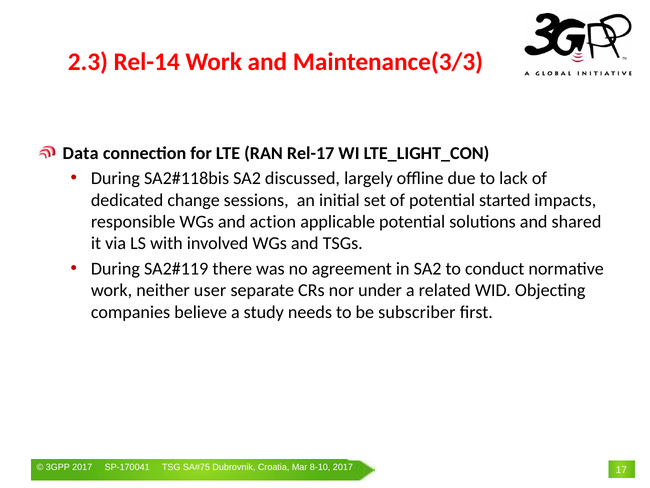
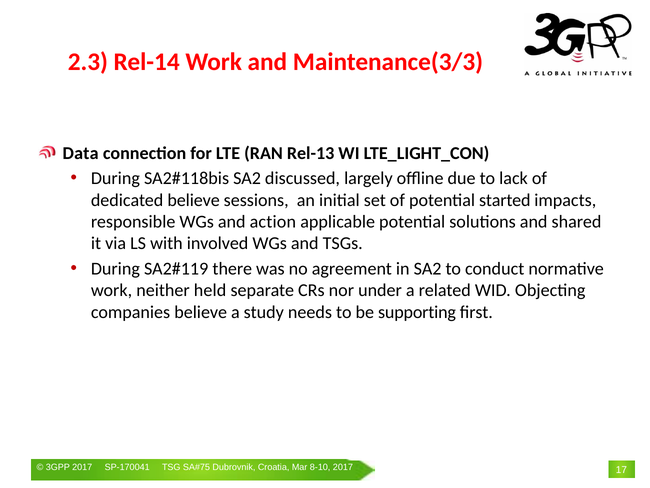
Rel-17: Rel-17 -> Rel-13 (311, 153)
dedicated change: change -> believe (194, 200)
user: user -> held (210, 290)
subscriber: subscriber -> supporting (417, 312)
